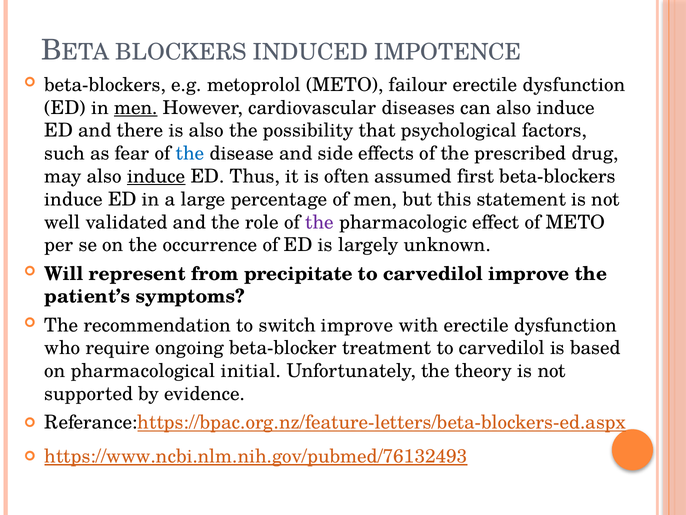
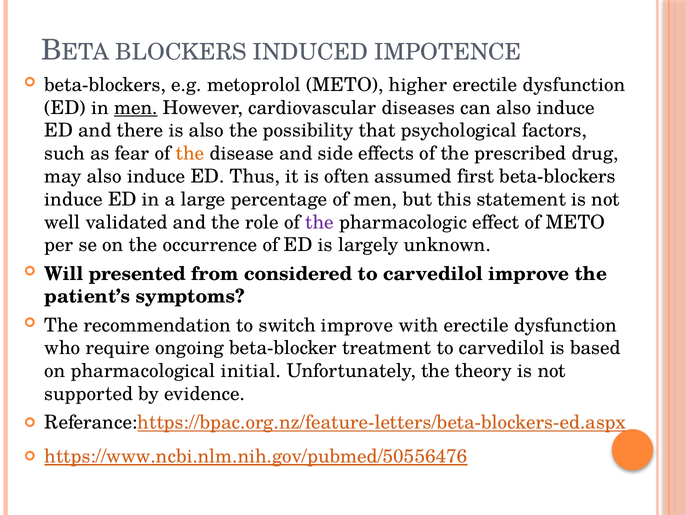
failour: failour -> higher (418, 85)
the colour: blue -> orange (190, 153)
induce underline: present -> none (156, 176)
represent: represent -> presented (137, 273)
precipitate: precipitate -> considered (298, 273)
https://www.ncbi.nlm.nih.gov/pubmed/76132493: https://www.ncbi.nlm.nih.gov/pubmed/76132493 -> https://www.ncbi.nlm.nih.gov/pubmed/50556476 (256, 456)
